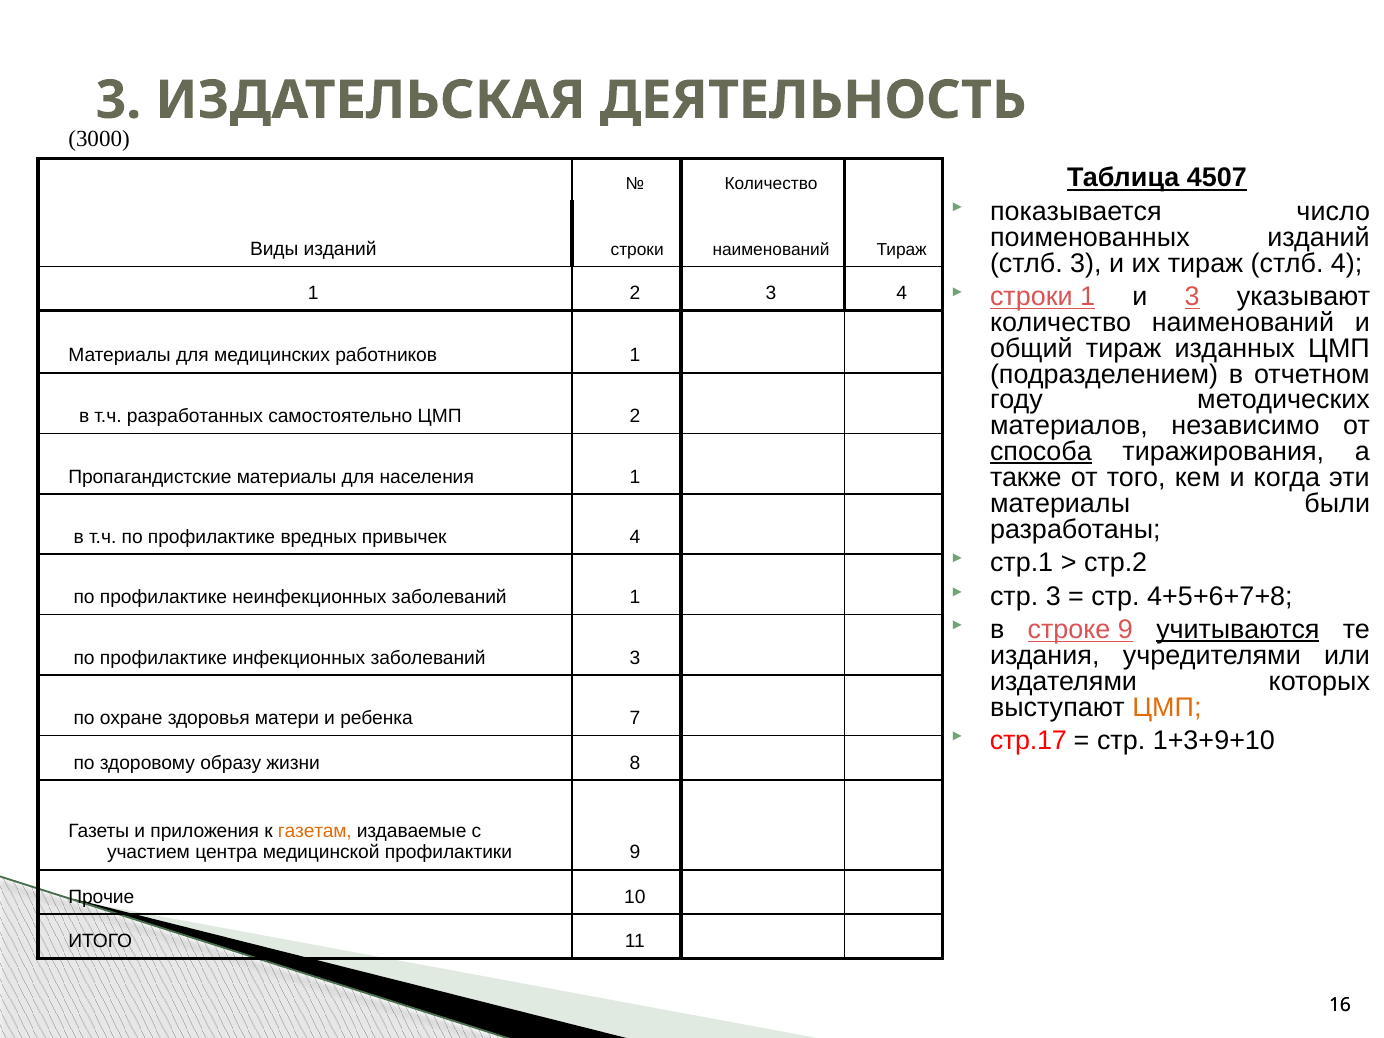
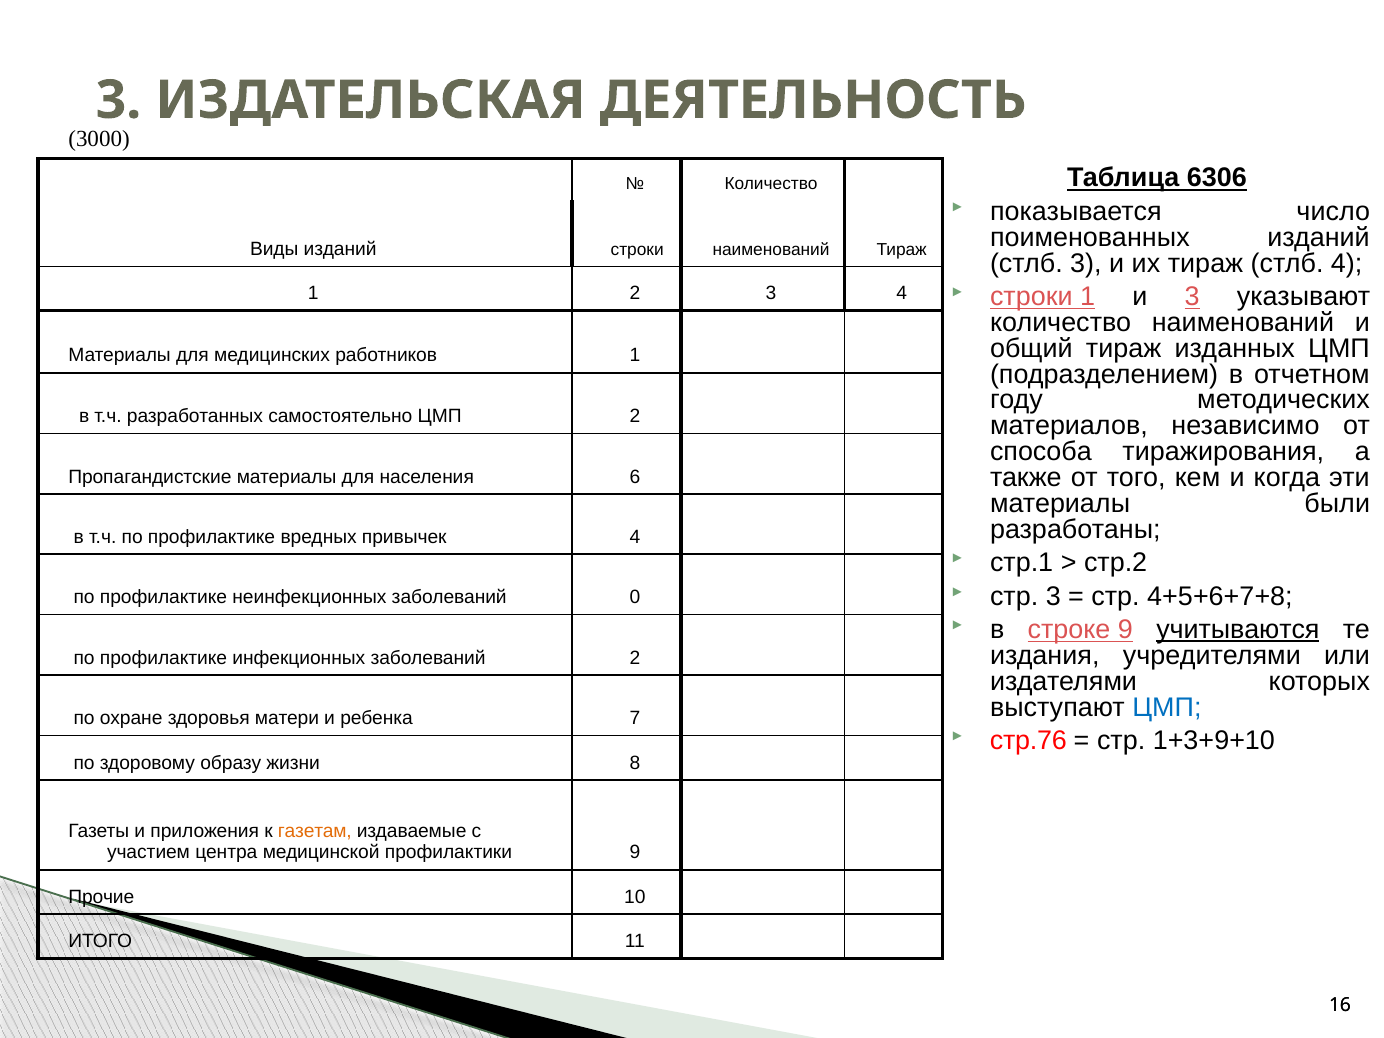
4507: 4507 -> 6306 (1217, 178)
способа underline: present -> none (1041, 452)
населения 1: 1 -> 6 (635, 477)
заболеваний 1: 1 -> 0 (635, 597)
заболеваний 3: 3 -> 2 (635, 658)
ЦМП colour: orange -> blue (1167, 707)
стр.17: стр.17 -> стр.76 (1028, 741)
